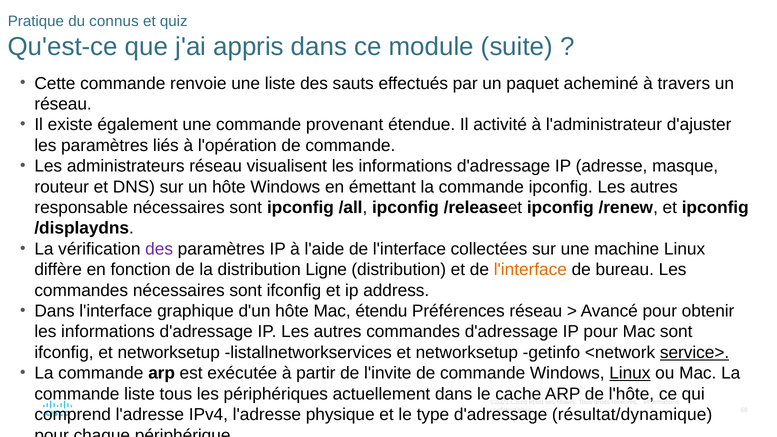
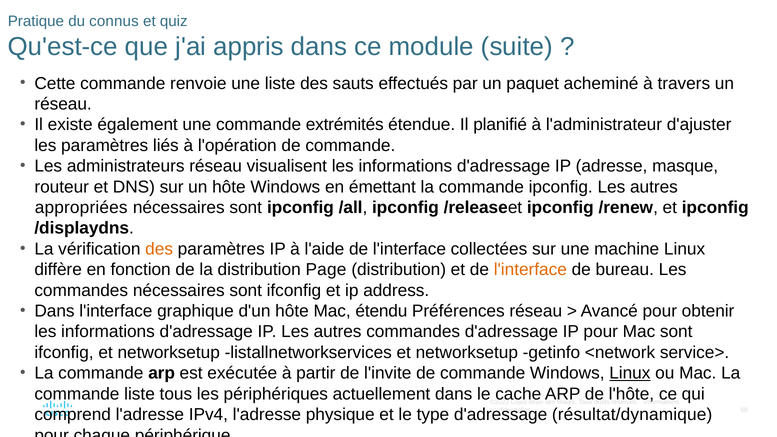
provenant: provenant -> extrémités (345, 125)
activité: activité -> planifié (500, 125)
responsable: responsable -> appropriées (81, 208)
des colour: purple -> orange (159, 249)
Ligne: Ligne -> Page (326, 270)
service> underline: present -> none (695, 353)
